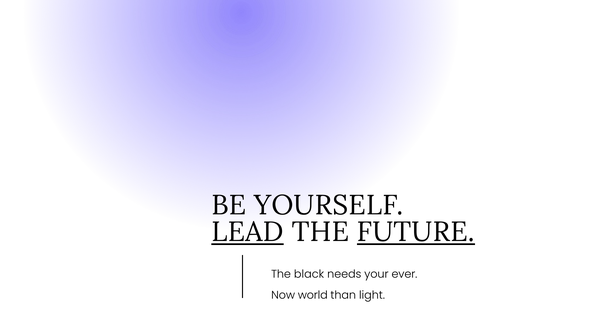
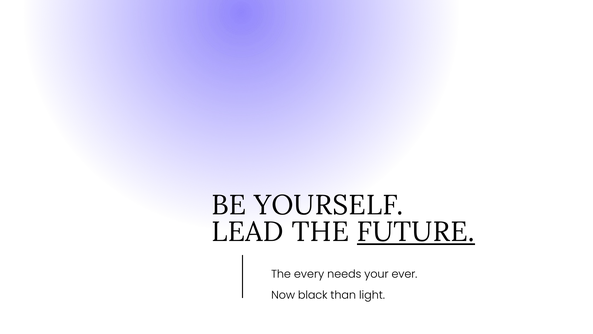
LEAD underline: present -> none (248, 232)
black: black -> every (309, 274)
world: world -> black (313, 295)
